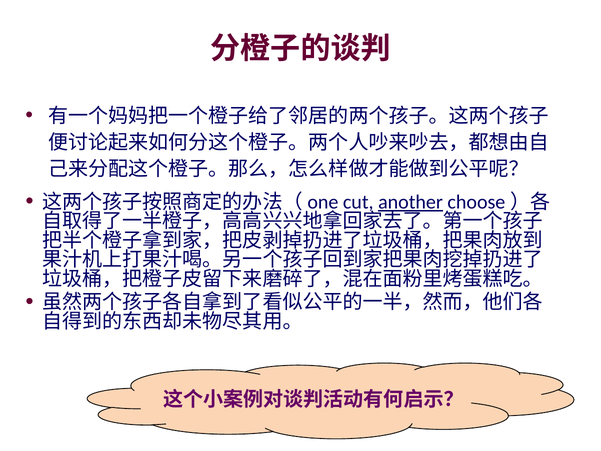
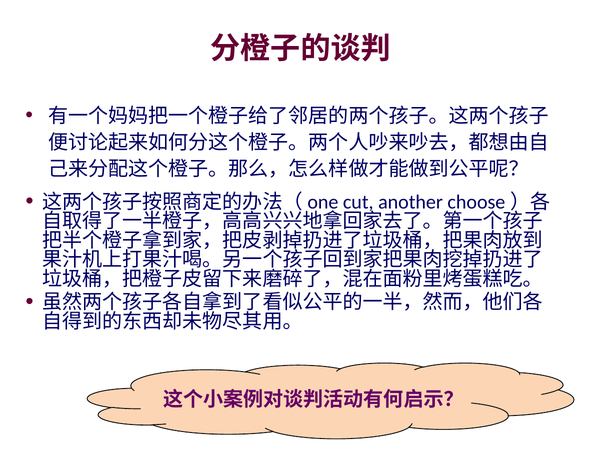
another underline: present -> none (411, 202)
